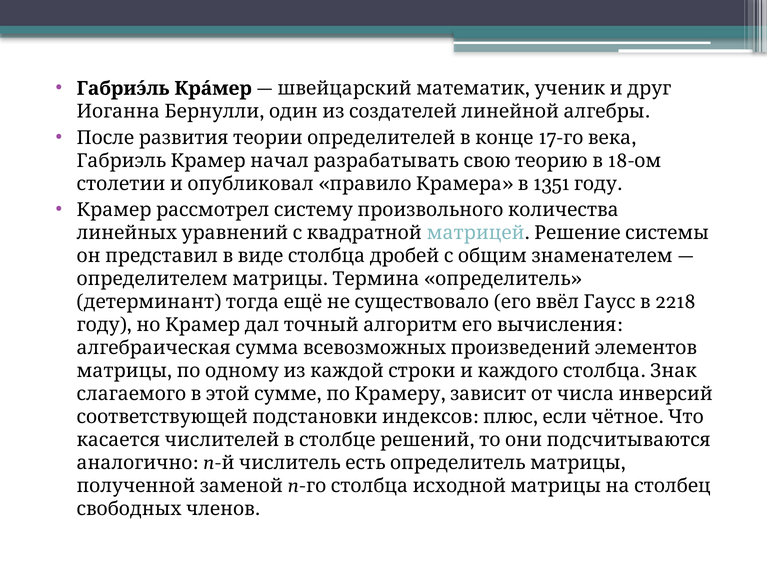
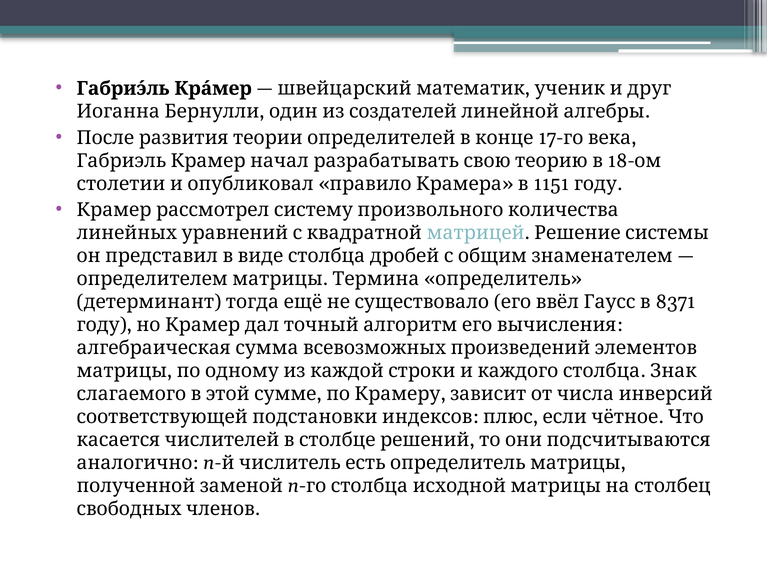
1351: 1351 -> 1151 (551, 184)
2218: 2218 -> 8371 (675, 302)
